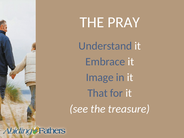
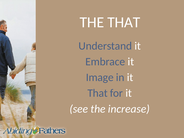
THE PRAY: PRAY -> THAT (124, 22)
treasure: treasure -> increase (129, 109)
